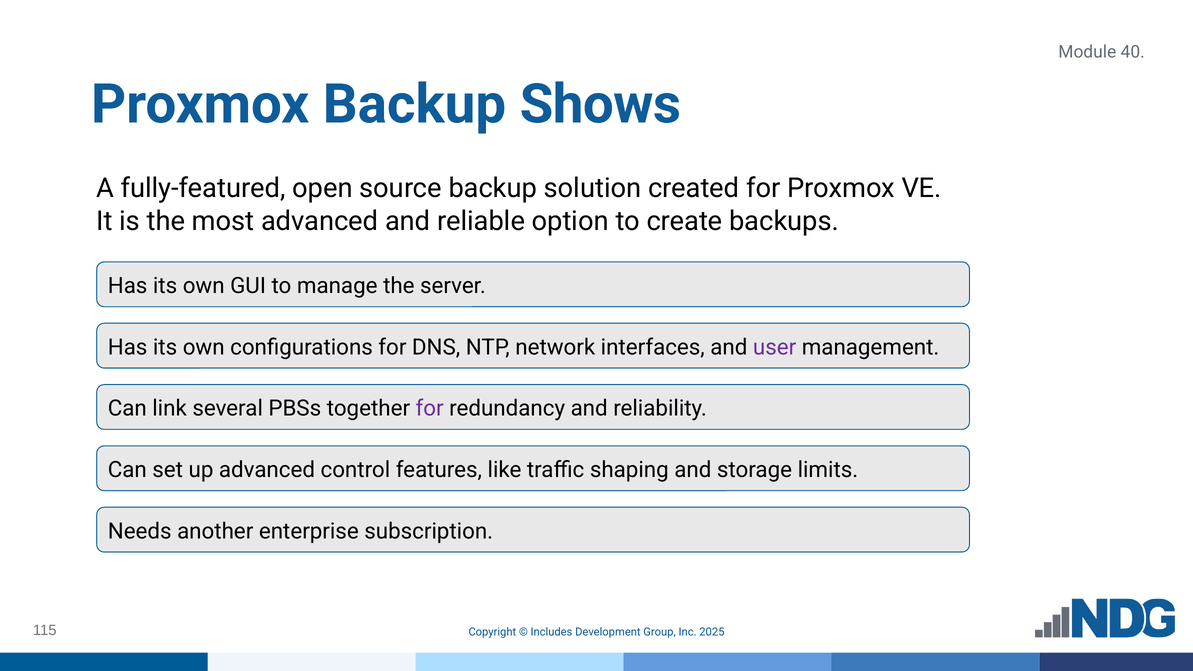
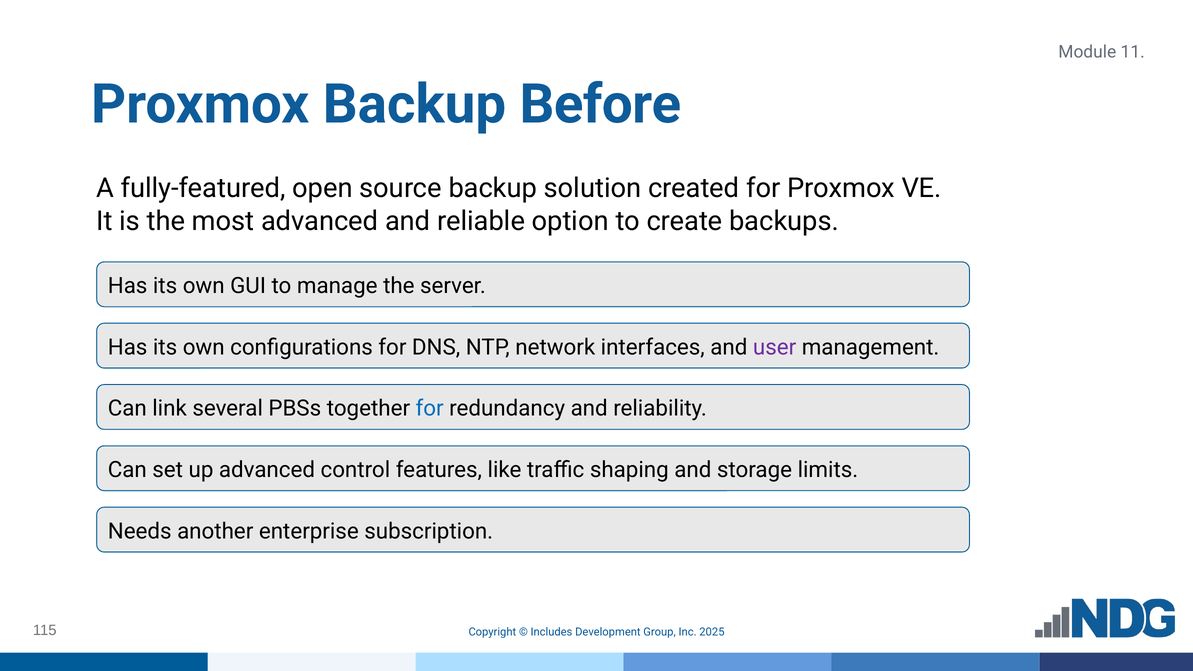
40: 40 -> 11 (1133, 52)
Shows: Shows -> Before (600, 104)
for colour: purple -> blue (430, 409)
